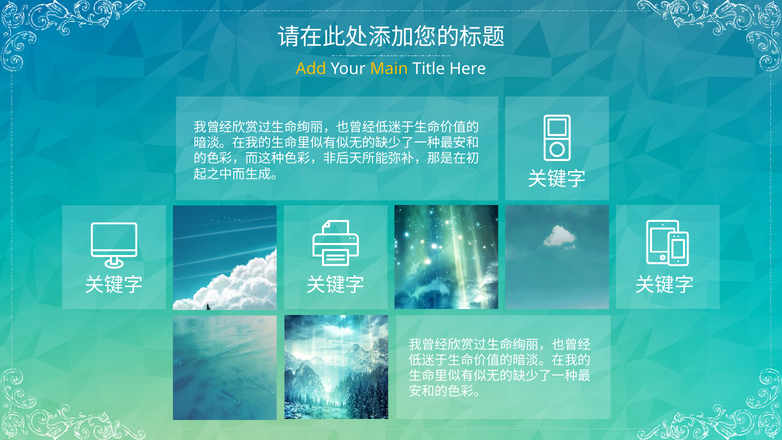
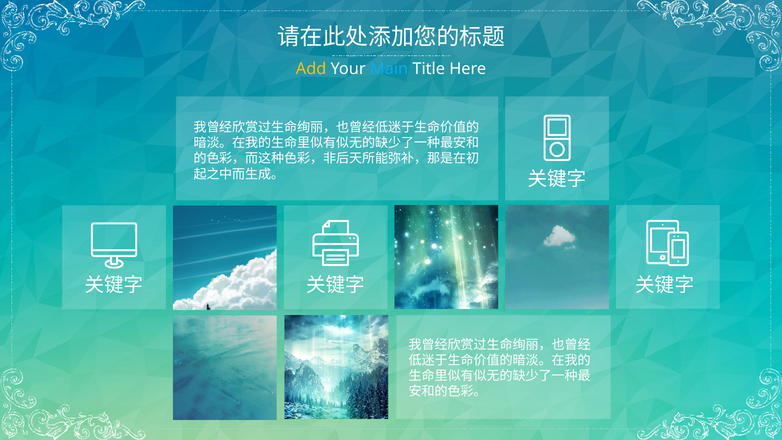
Main colour: yellow -> light blue (389, 69)
